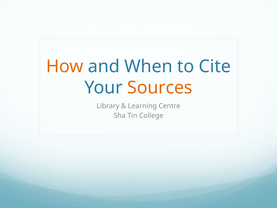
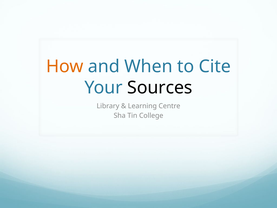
Sources colour: orange -> black (160, 88)
